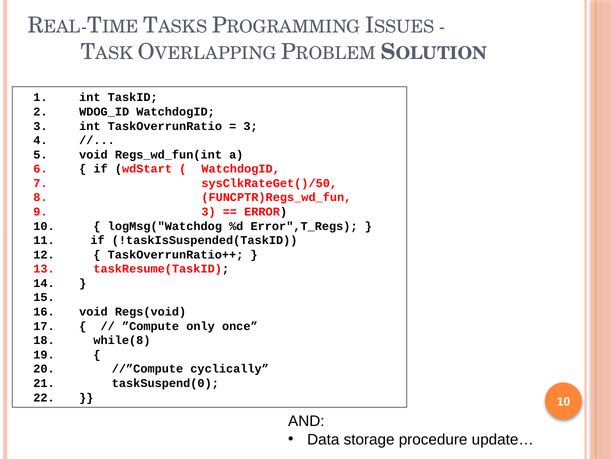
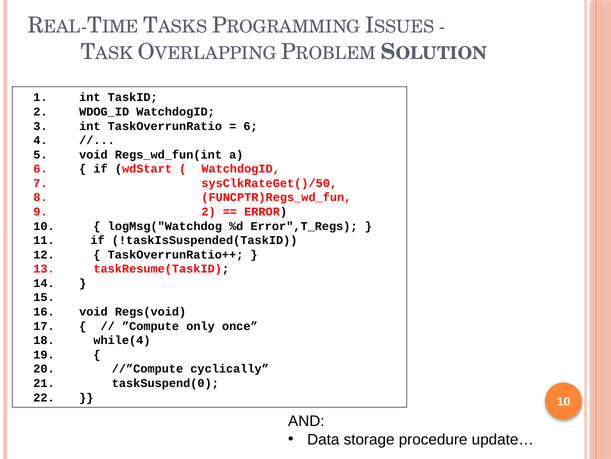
3: 3 -> 6 (251, 126)
9 3: 3 -> 2 (209, 211)
while(8: while(8 -> while(4 (122, 340)
